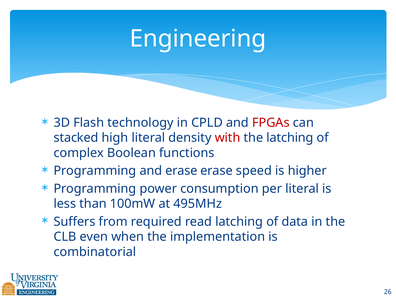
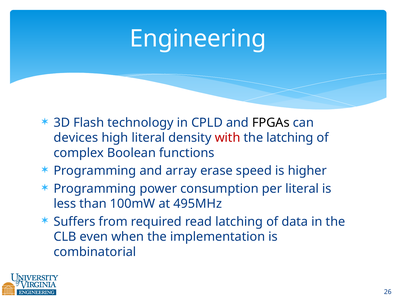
FPGAs colour: red -> black (271, 123)
stacked: stacked -> devices (76, 138)
and erase: erase -> array (181, 171)
